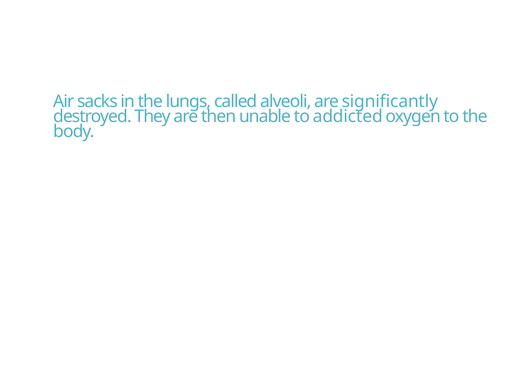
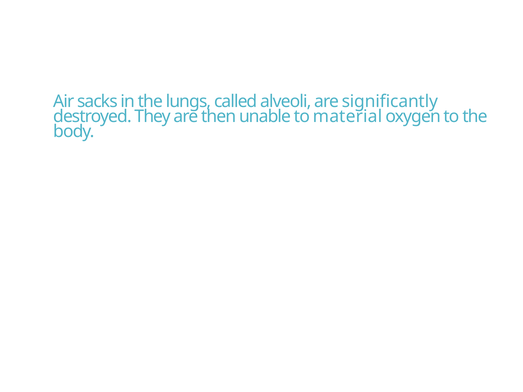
addicted: addicted -> material (348, 116)
